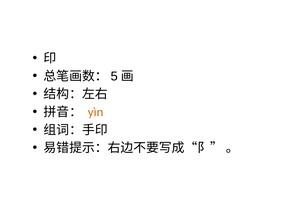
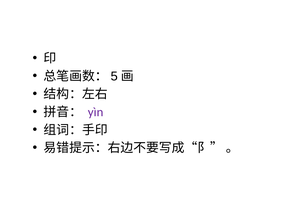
yìn colour: orange -> purple (96, 112)
